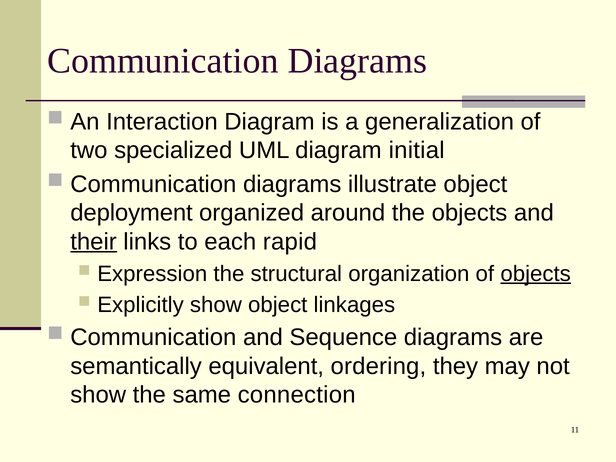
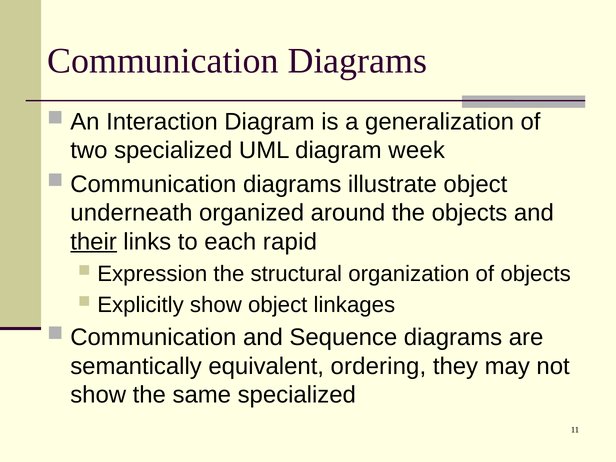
initial: initial -> week (417, 151)
deployment: deployment -> underneath (131, 213)
objects underline: present -> none (536, 274)
same connection: connection -> specialized (297, 395)
